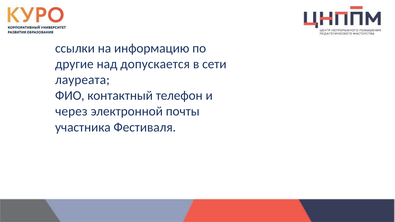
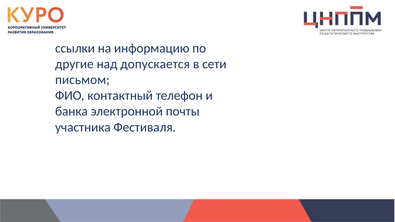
лауреата: лауреата -> письмом (82, 80)
через: через -> банка (71, 111)
